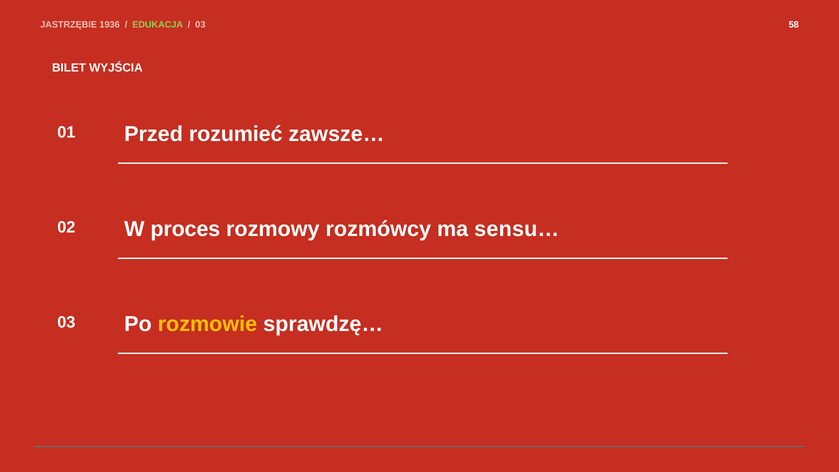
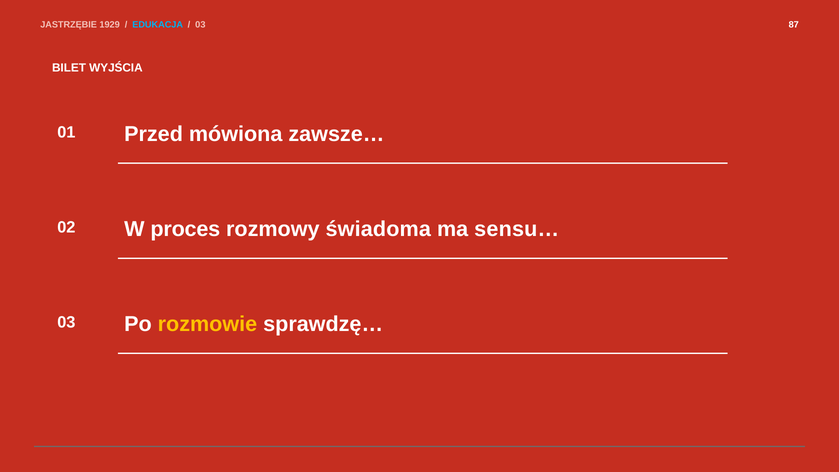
1936: 1936 -> 1929 (110, 25)
EDUKACJA colour: light green -> light blue (158, 25)
58: 58 -> 87 (794, 25)
rozumieć: rozumieć -> mówiona (236, 134)
rozmówcy: rozmówcy -> świadoma (378, 229)
